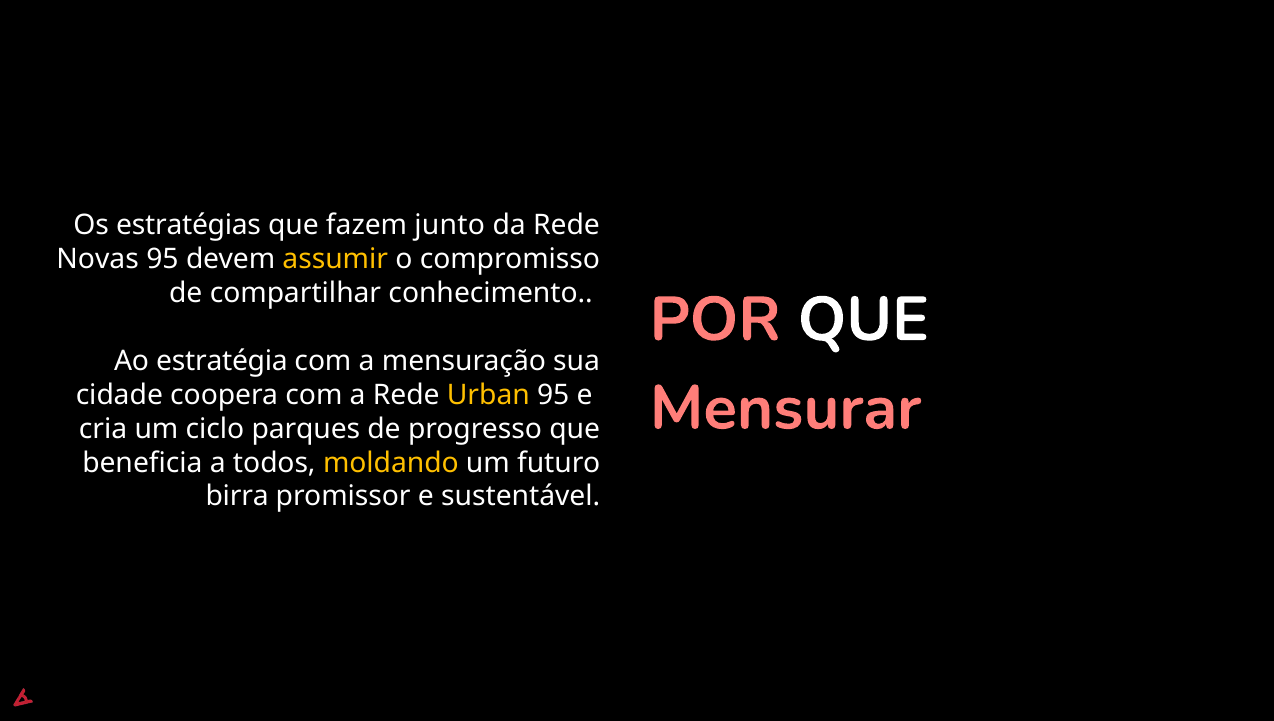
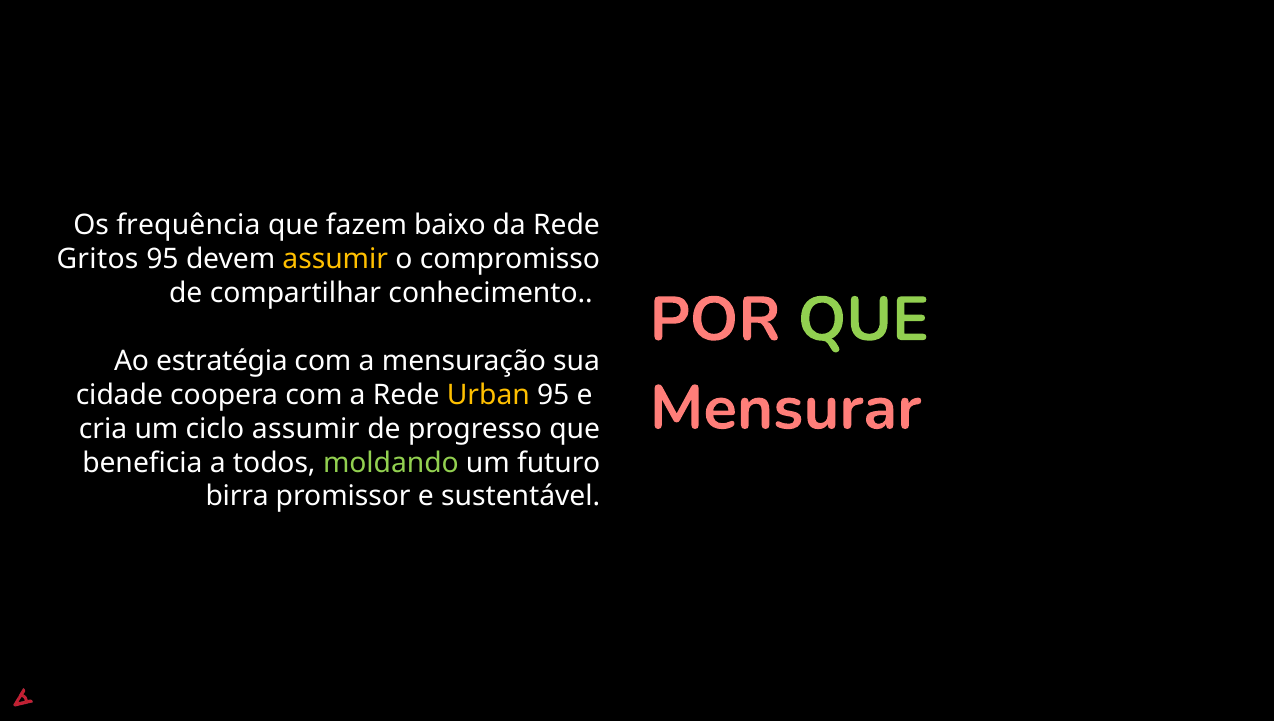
estratégias: estratégias -> frequência (188, 225)
junto: junto -> baixo (450, 225)
Novas: Novas -> Gritos (98, 259)
QUE colour: white -> light green (863, 320)
ciclo parques: parques -> assumir (306, 429)
moldando colour: yellow -> light green (391, 463)
